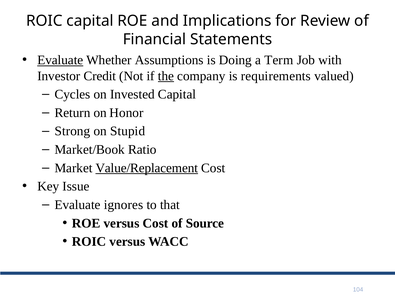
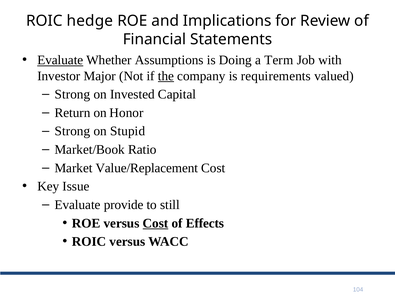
ROIC capital: capital -> hedge (90, 21)
Credit: Credit -> Major (100, 76)
Cycles: Cycles -> Strong (72, 94)
Value/Replacement underline: present -> none (147, 168)
ignores: ignores -> provide (124, 205)
that: that -> still (170, 205)
Cost underline: none -> present (156, 223)
Source: Source -> Effects (205, 223)
